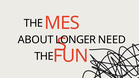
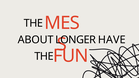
NEED: NEED -> HAVE (112, 40)
